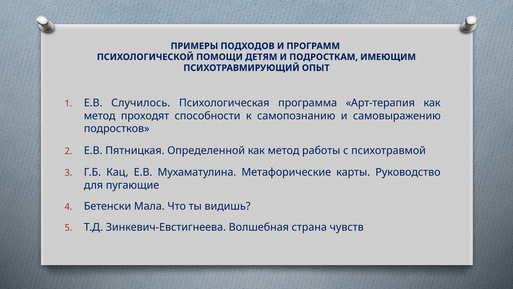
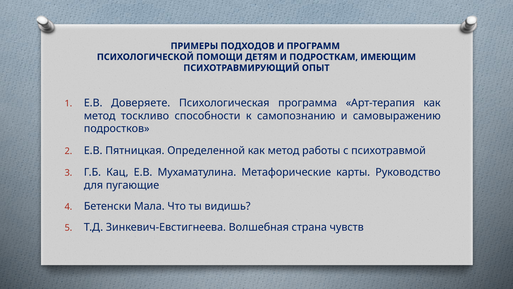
Случилось: Случилось -> Доверяете (141, 103)
проходят: проходят -> тоскливо (145, 116)
